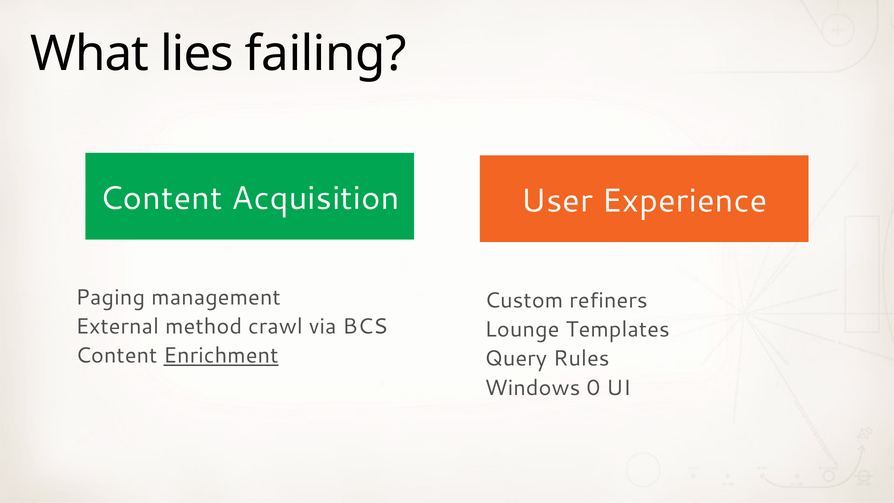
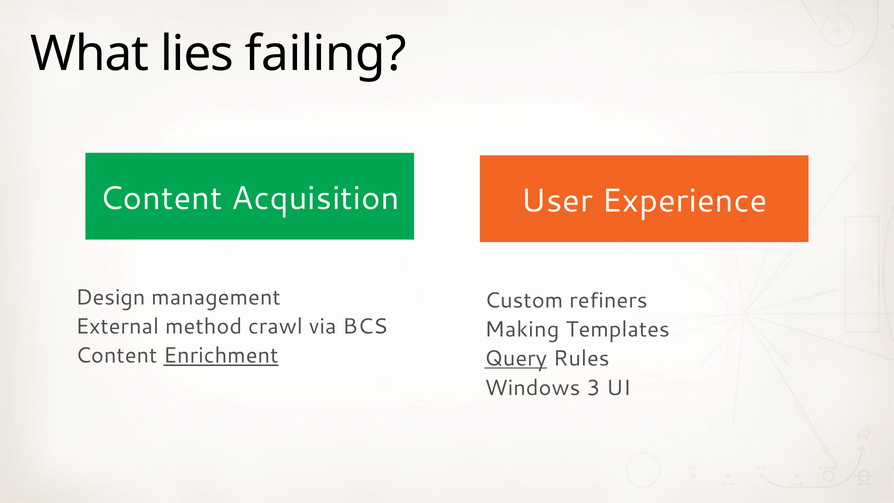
Paging: Paging -> Design (110, 297)
Lounge: Lounge -> Making (522, 329)
Query underline: none -> present (516, 359)
0: 0 -> 3 (593, 388)
